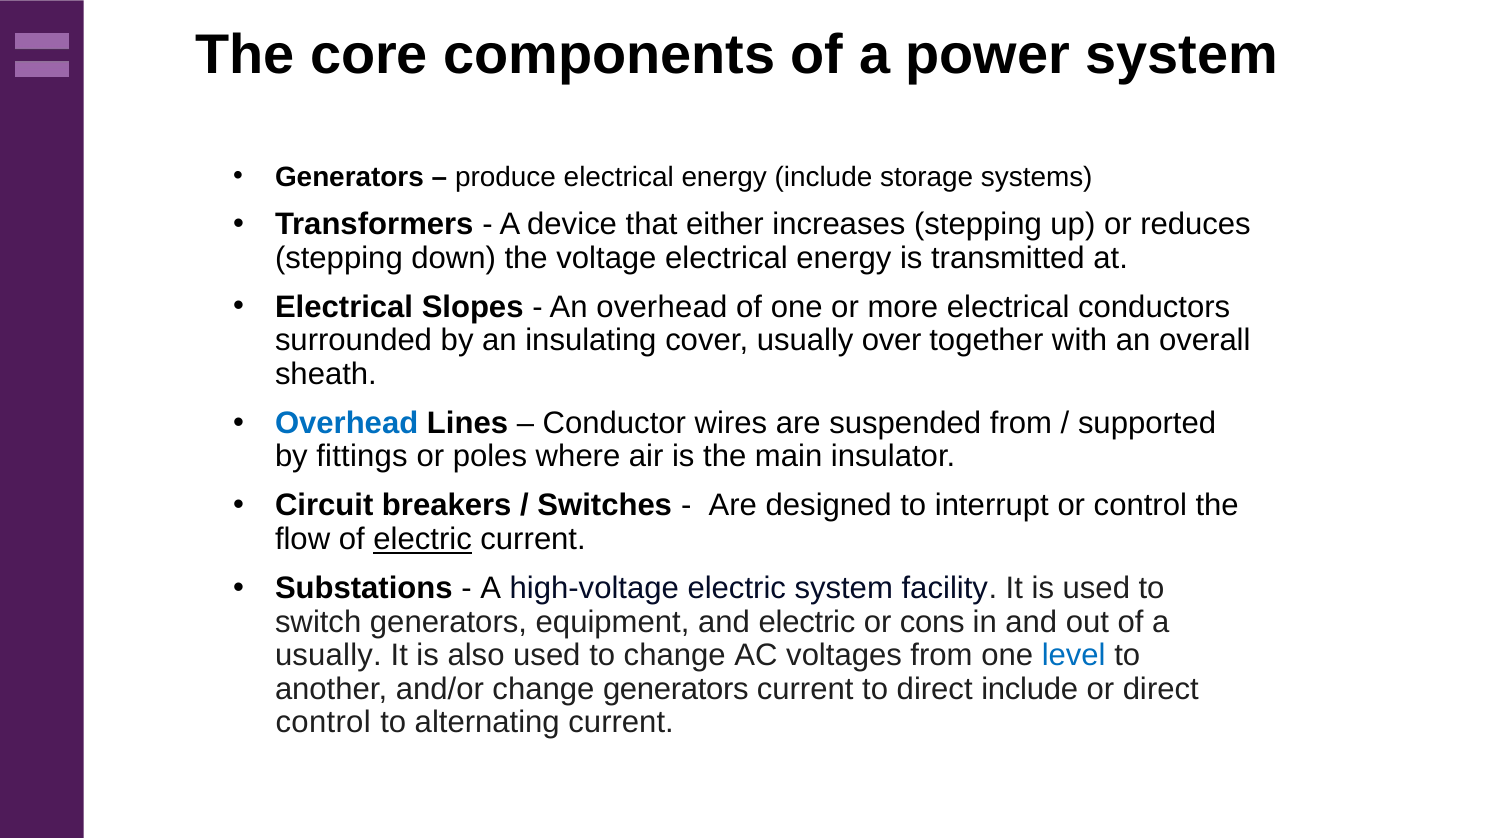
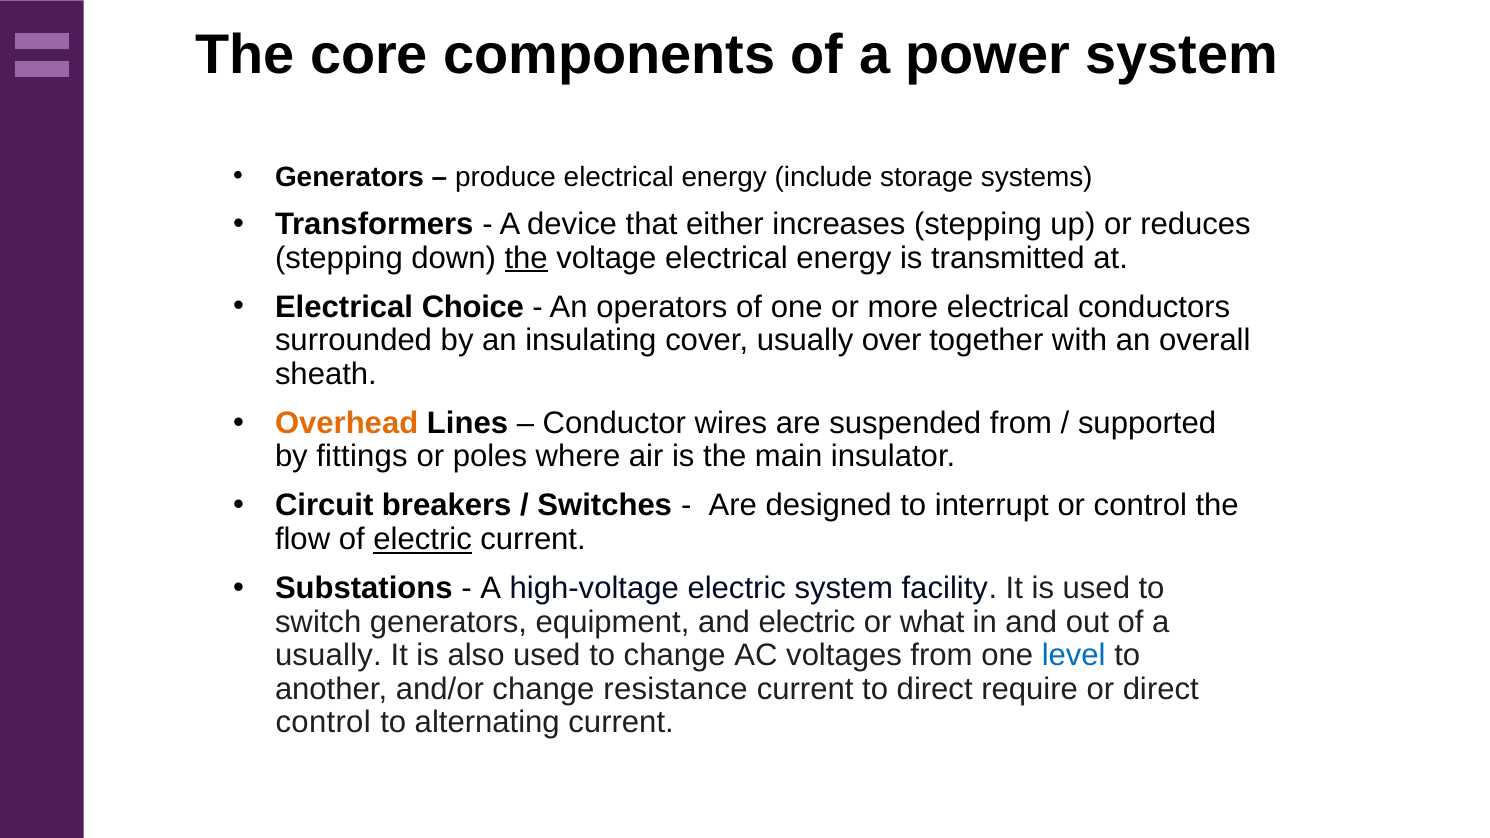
the underline: none -> present (526, 258)
Slopes: Slopes -> Choice (473, 307)
An overhead: overhead -> operators (662, 307)
Overhead colour: blue -> orange (347, 423)
cons: cons -> what (932, 622)
change generators: generators -> resistance (676, 689)
direct include: include -> require (1030, 689)
